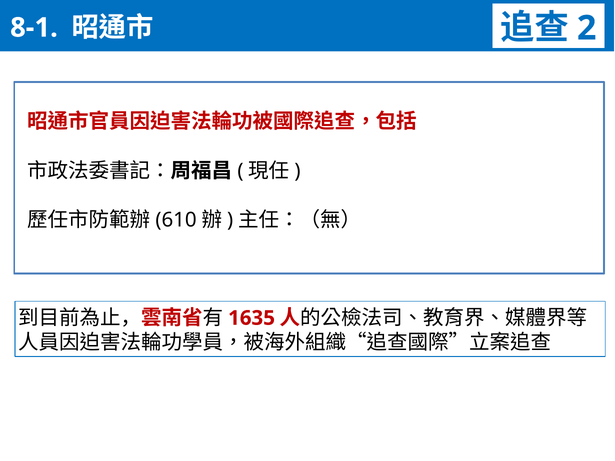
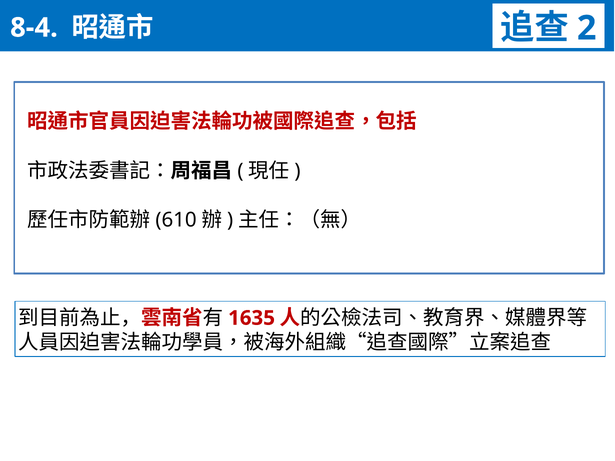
8-1: 8-1 -> 8-4 (34, 28)
